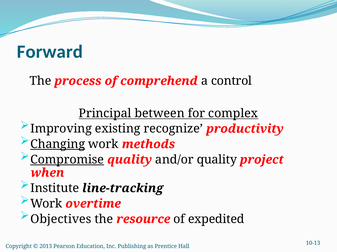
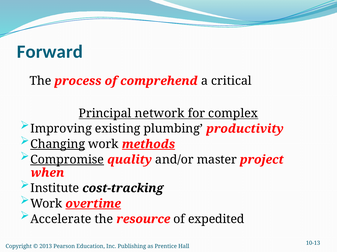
control: control -> critical (231, 81)
between: between -> network (160, 114)
recognize: recognize -> plumbing (173, 129)
methods underline: none -> present (148, 145)
and/or quality: quality -> master (217, 160)
line-tracking: line-tracking -> cost-tracking (123, 189)
overtime underline: none -> present (93, 204)
Objectives: Objectives -> Accelerate (61, 220)
